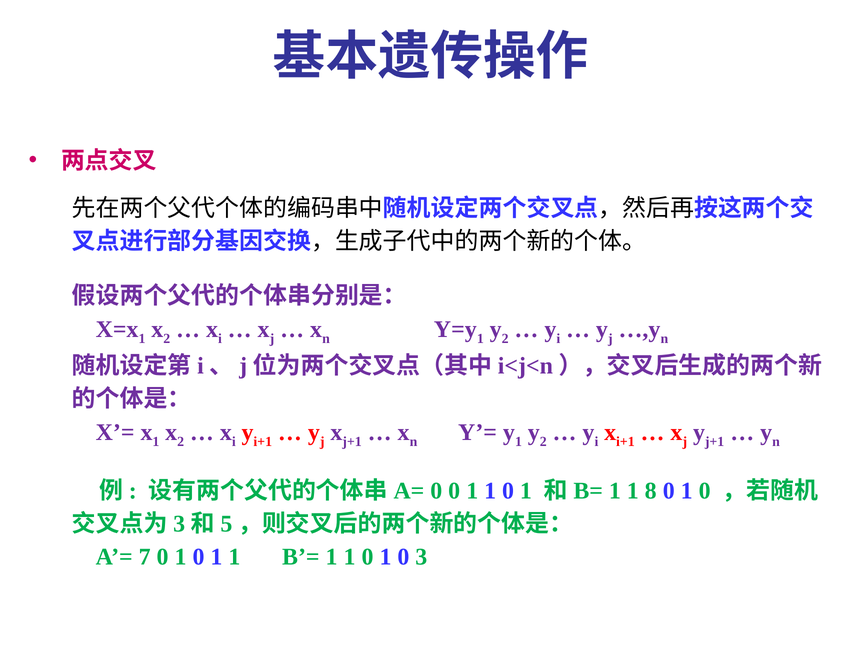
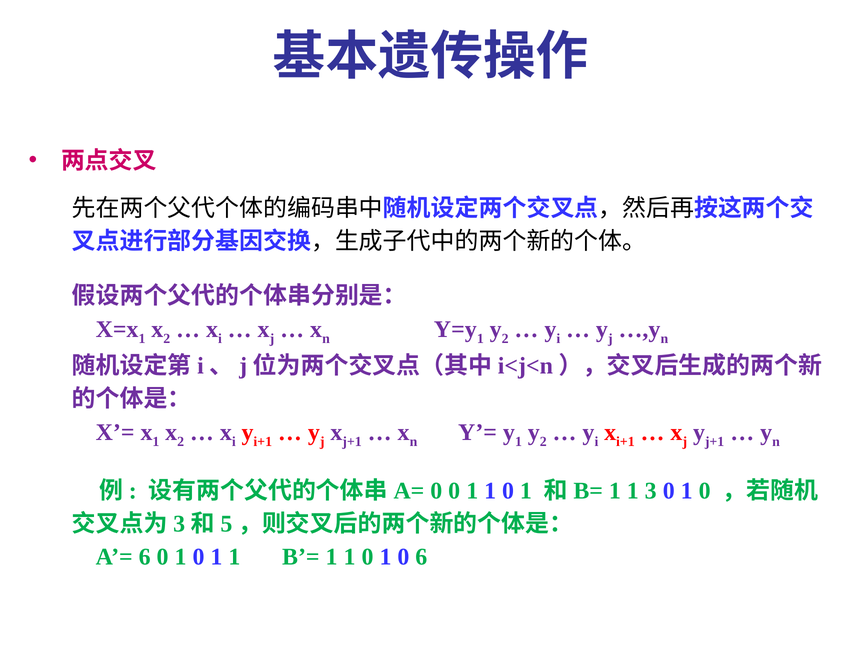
8: 8 -> 3 (651, 491)
A’= 7: 7 -> 6 (145, 557)
0 3: 3 -> 6 (421, 557)
